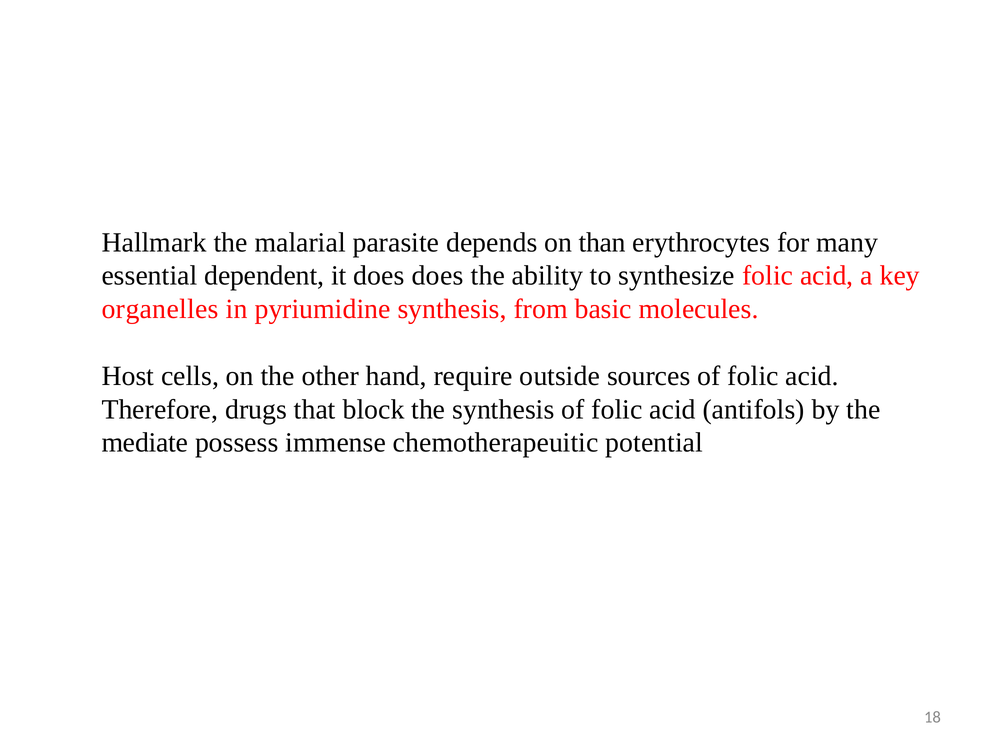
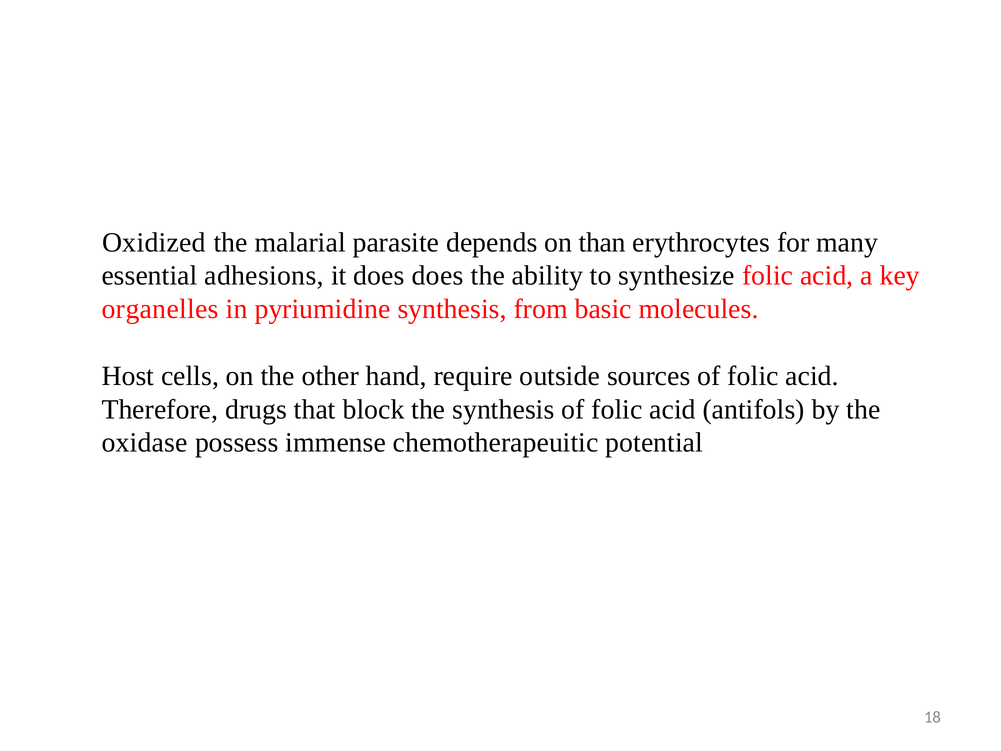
Hallmark: Hallmark -> Oxidized (154, 242)
dependent: dependent -> adhesions (264, 276)
mediate: mediate -> oxidase (145, 443)
